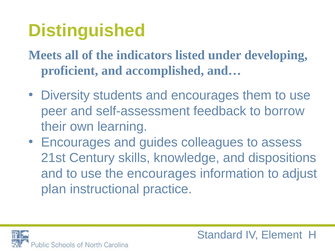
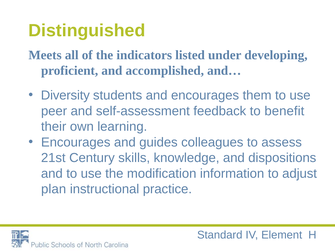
borrow: borrow -> benefit (284, 111)
the encourages: encourages -> modification (162, 174)
